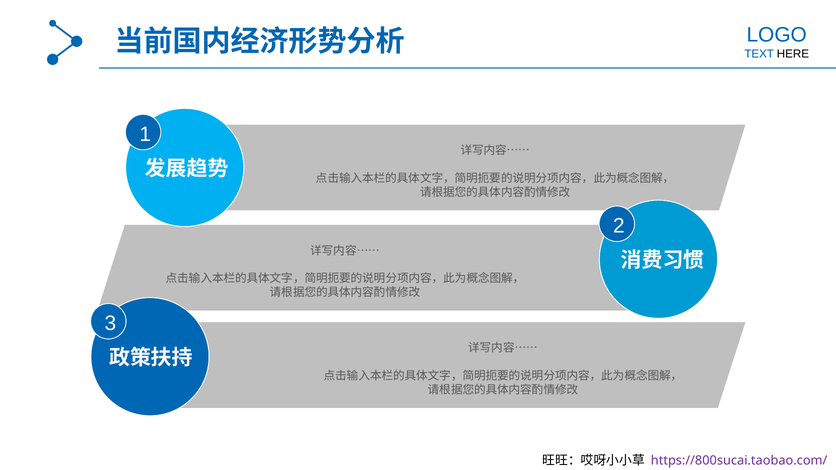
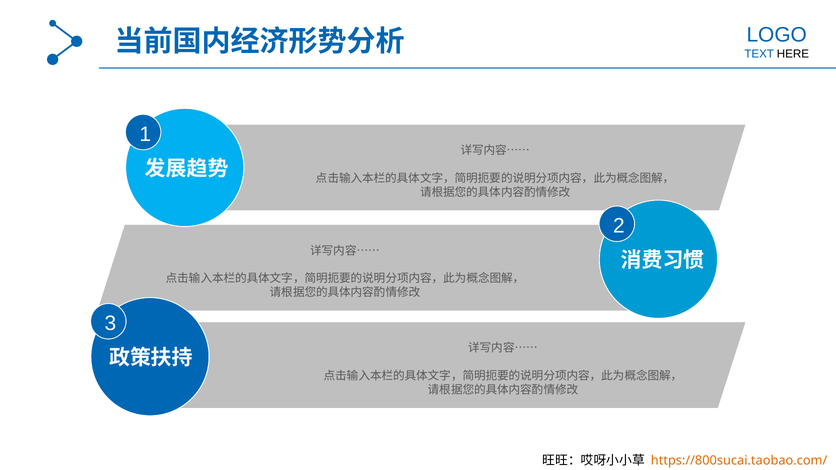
https://800sucai.taobao.com/ colour: purple -> orange (739, 461)
